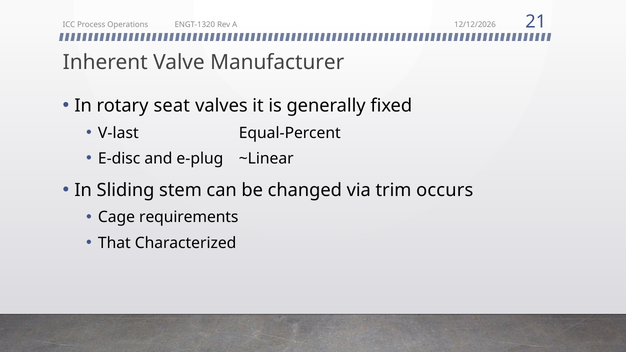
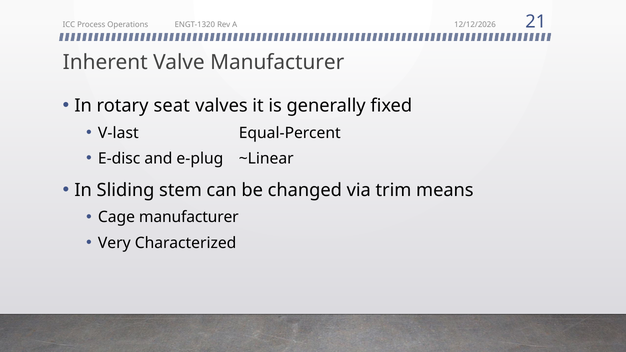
occurs: occurs -> means (445, 190)
Cage requirements: requirements -> manufacturer (189, 217)
That: That -> Very (114, 243)
